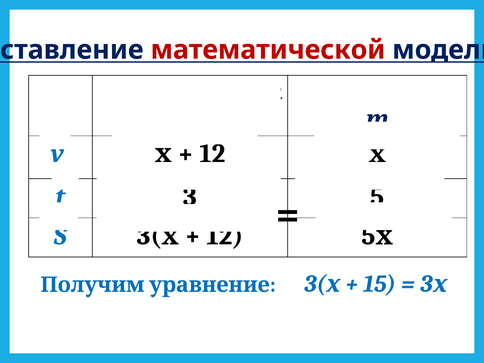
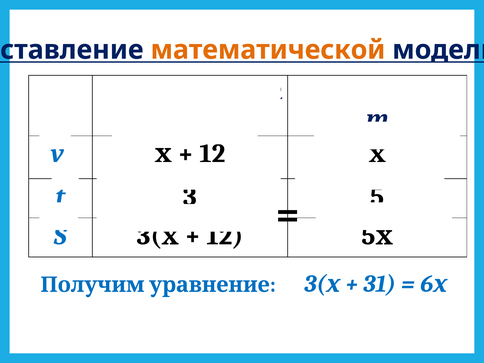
математической colour: red -> orange (268, 50)
15: 15 -> 31 (380, 284)
3: 3 -> 6 (427, 284)
